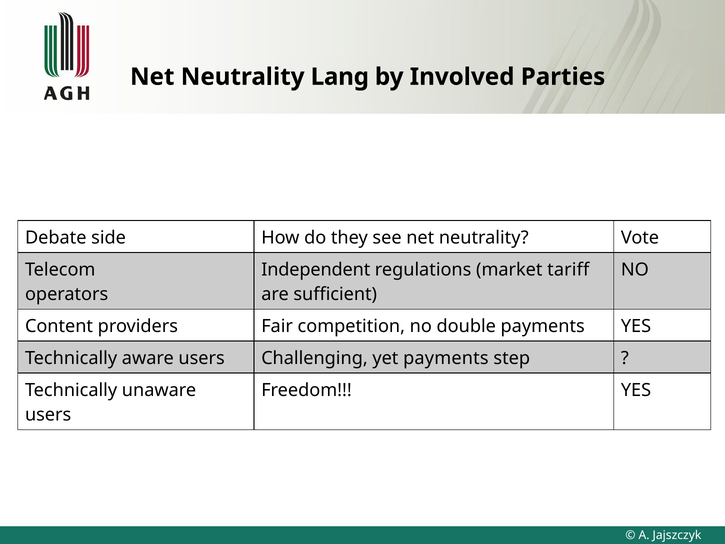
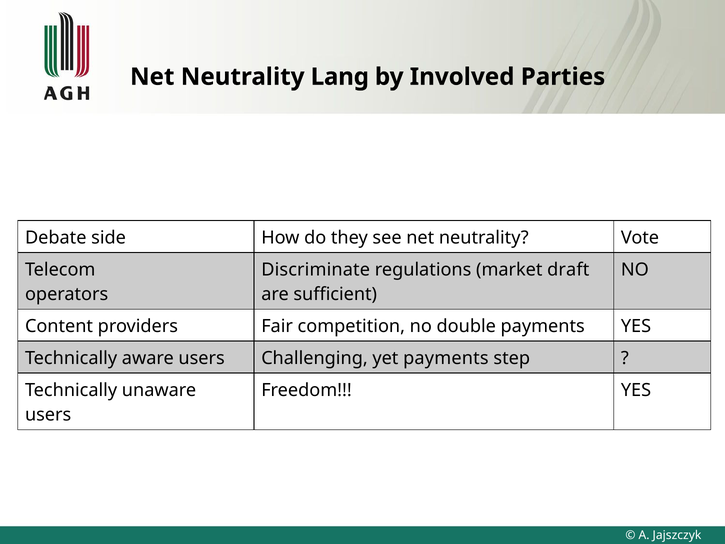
Independent: Independent -> Discriminate (316, 269)
tariff: tariff -> draft (568, 269)
